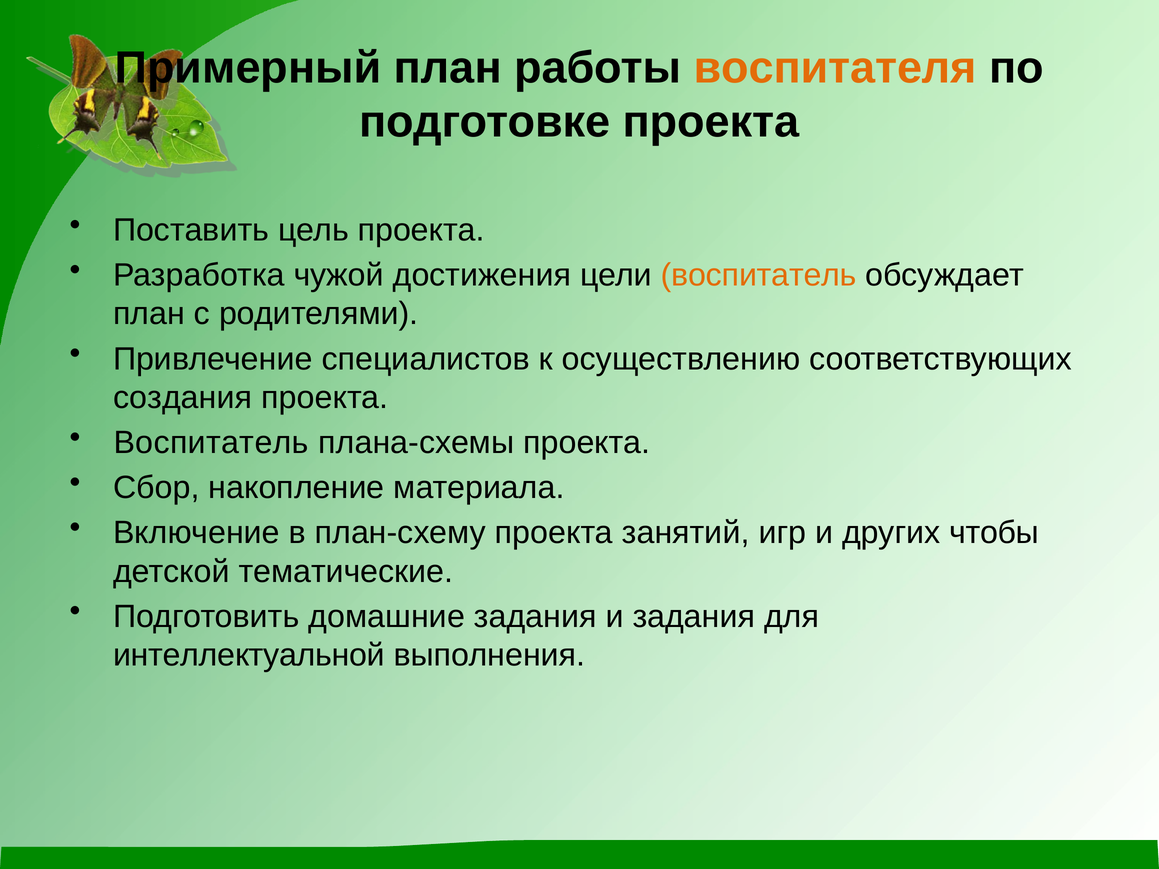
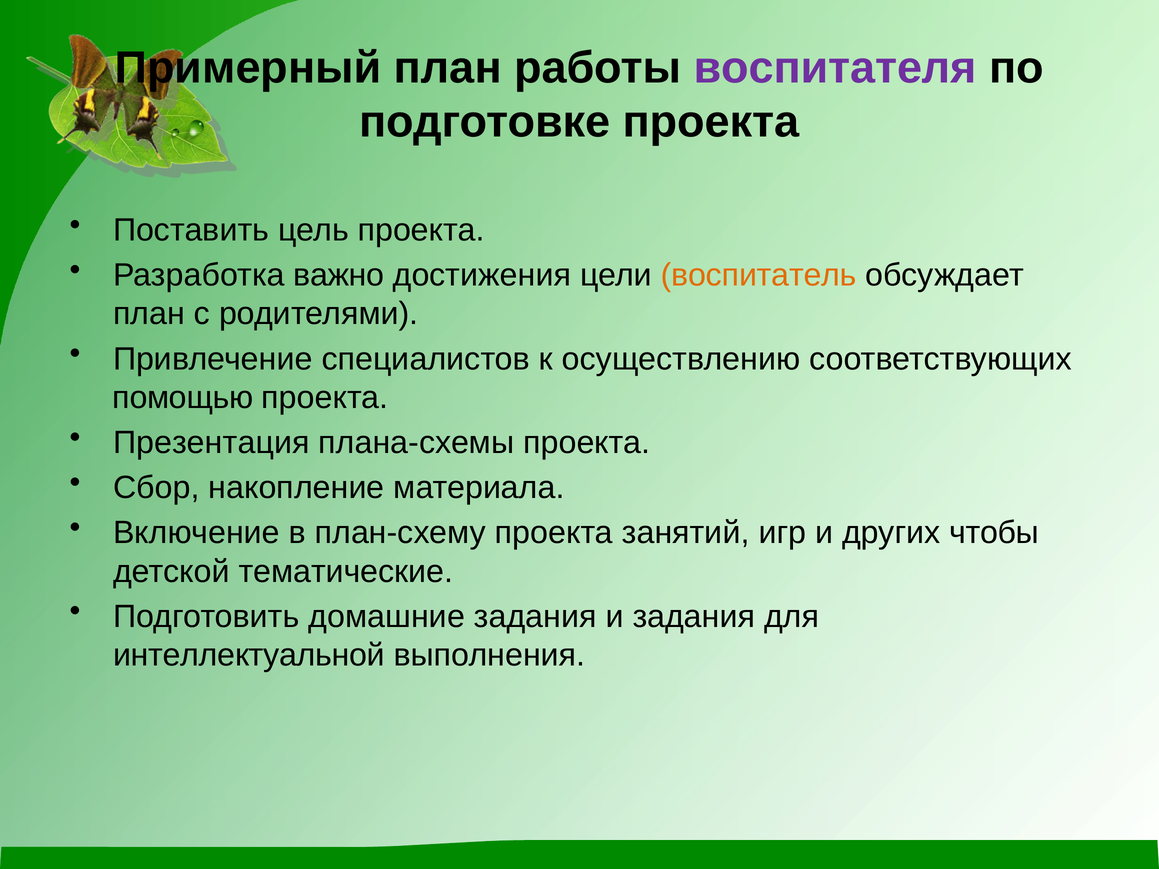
воспитателя colour: orange -> purple (835, 68)
чужой: чужой -> важно (339, 275)
создания: создания -> помощью (183, 398)
Воспитатель: Воспитатель -> Презентация (211, 443)
